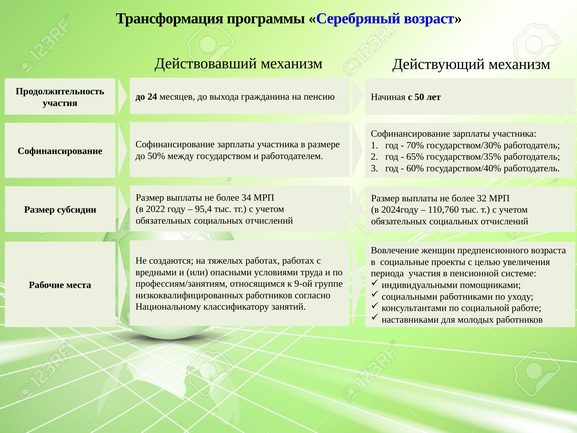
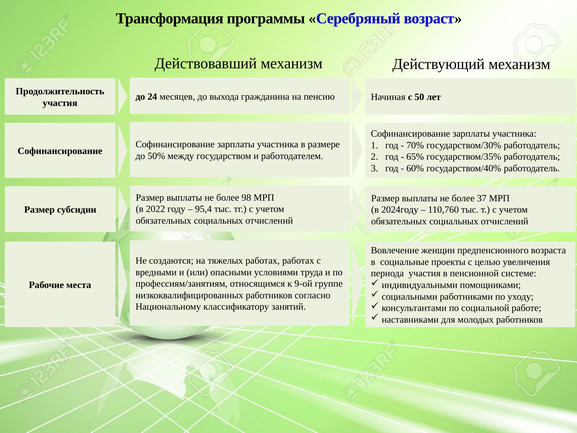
34: 34 -> 98 (246, 197)
32: 32 -> 37 (482, 198)
